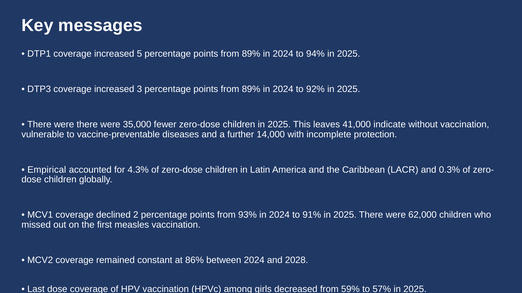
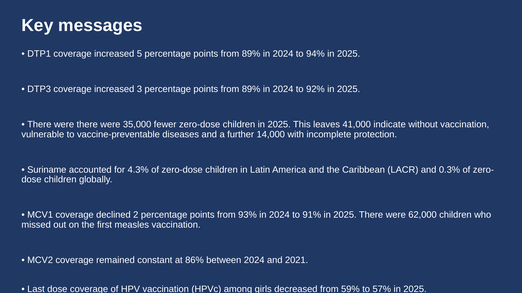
Empirical: Empirical -> Suriname (47, 170)
2028: 2028 -> 2021 (297, 261)
